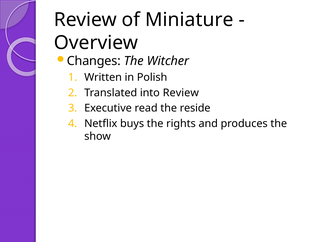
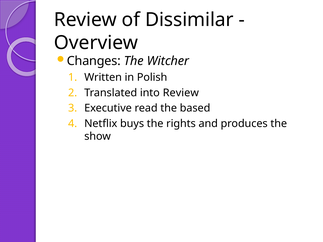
Miniature: Miniature -> Dissimilar (189, 20)
reside: reside -> based (195, 108)
